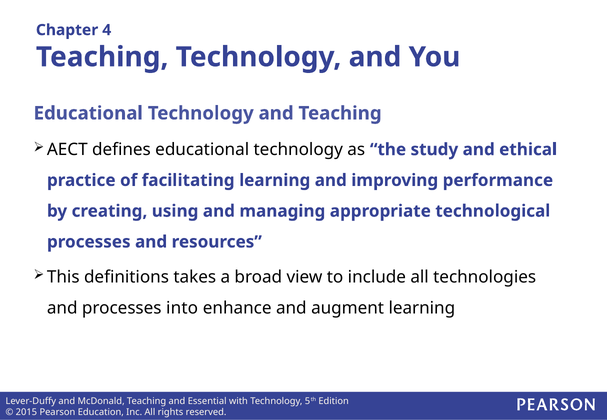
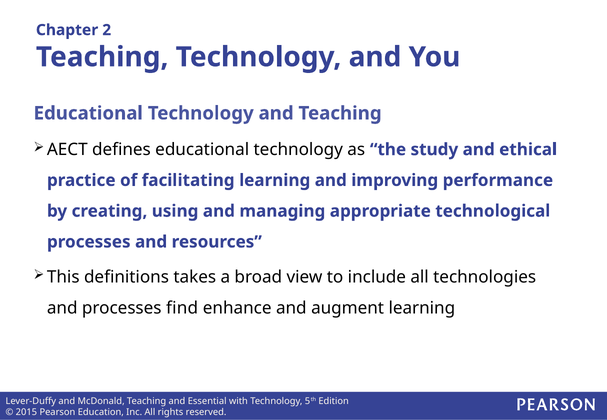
4: 4 -> 2 (107, 30)
into: into -> find (182, 308)
